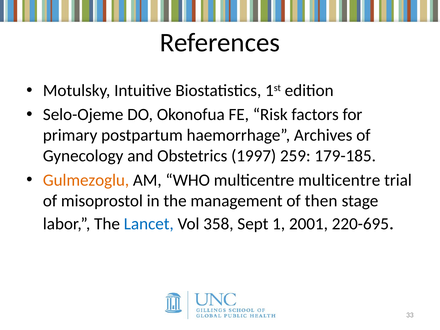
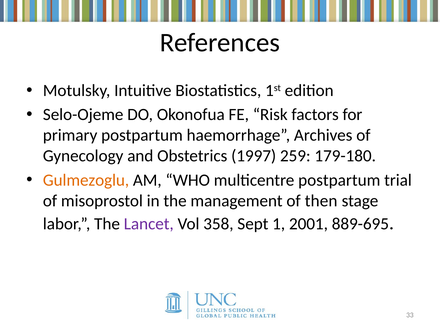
179-185: 179-185 -> 179-180 (345, 156)
multicentre multicentre: multicentre -> postpartum (339, 180)
Lancet colour: blue -> purple (149, 224)
220-695: 220-695 -> 889-695 (360, 224)
